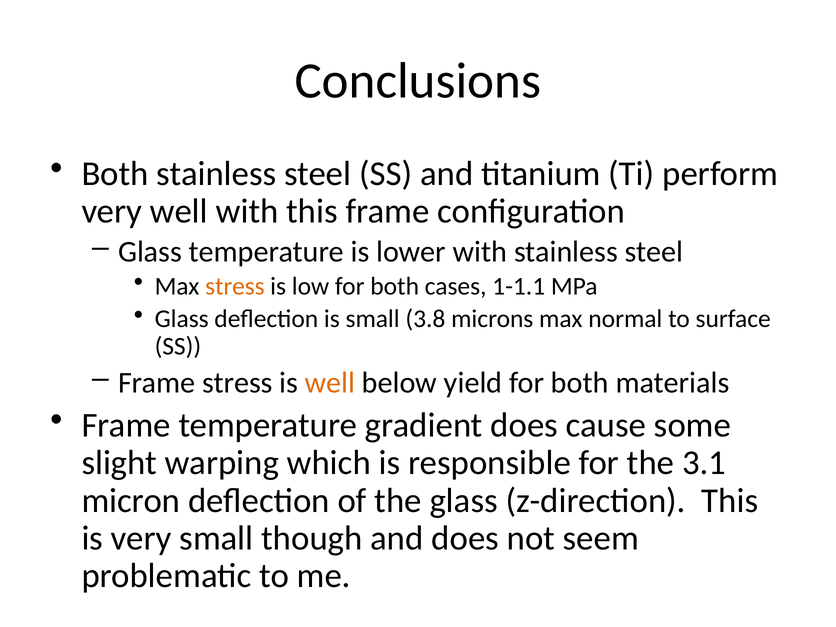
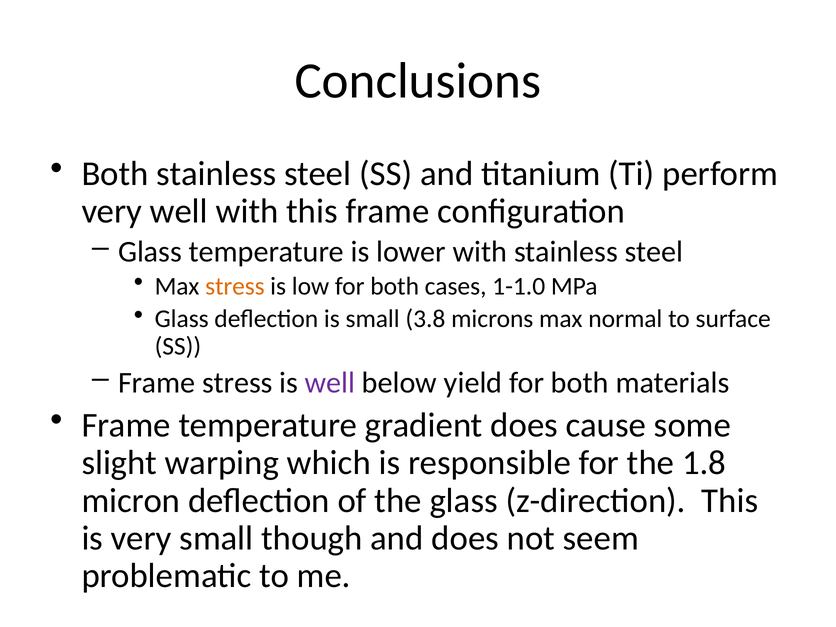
1-1.1: 1-1.1 -> 1-1.0 (519, 286)
well colour: orange -> purple (330, 383)
3.1: 3.1 -> 1.8 (704, 463)
